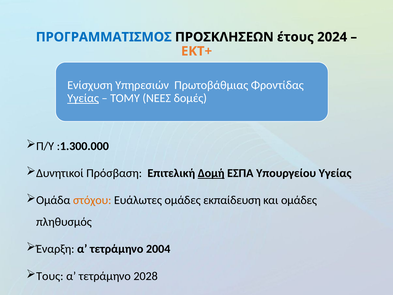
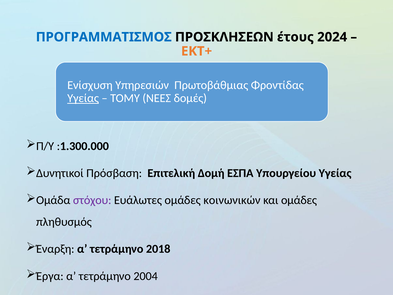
Δομή underline: present -> none (211, 173)
στόχου colour: orange -> purple (92, 200)
εκπαίδευση: εκπαίδευση -> κοινωνικών (232, 200)
2004: 2004 -> 2018 (158, 249)
Τους: Τους -> Έργα (50, 276)
2028: 2028 -> 2004 (146, 276)
